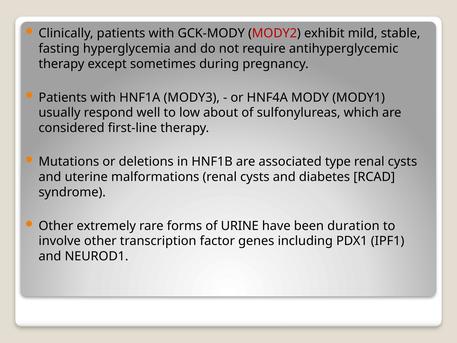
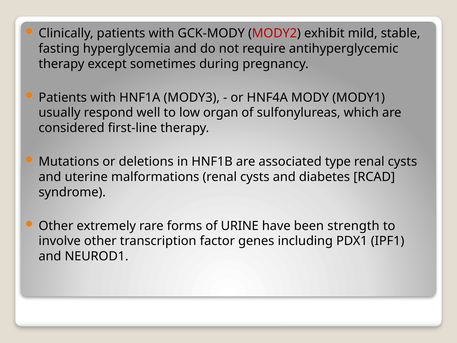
about: about -> organ (221, 113)
duration: duration -> strength (353, 226)
